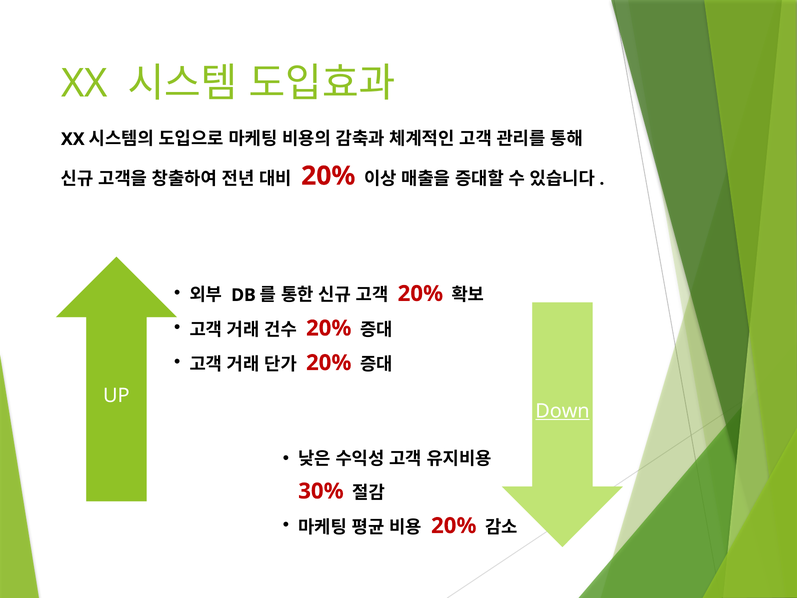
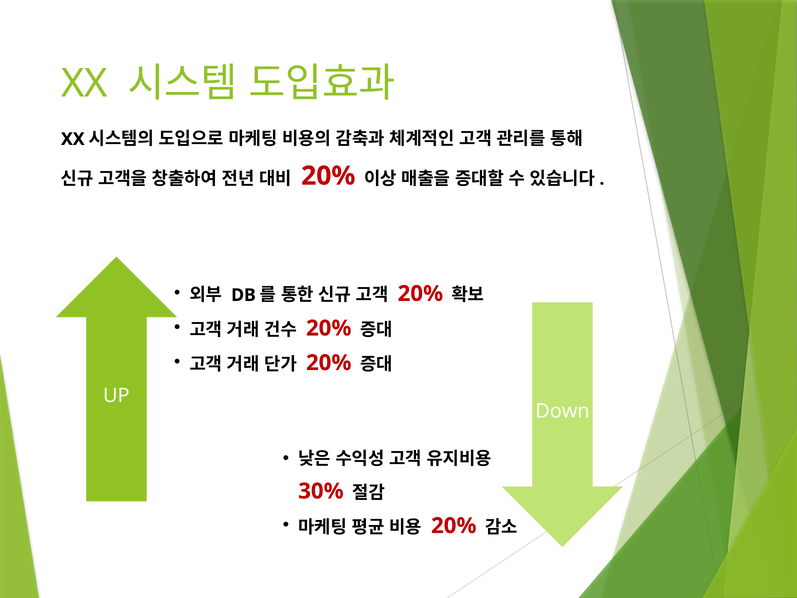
Down underline: present -> none (562, 411)
